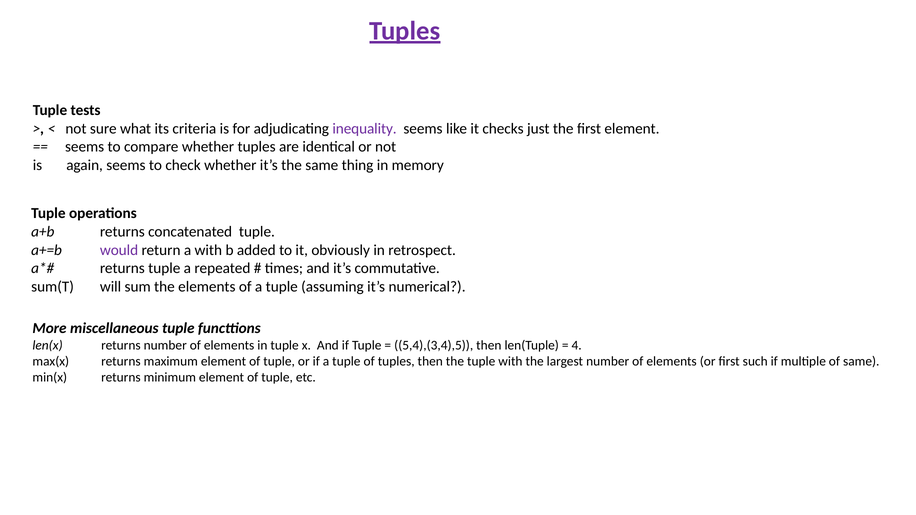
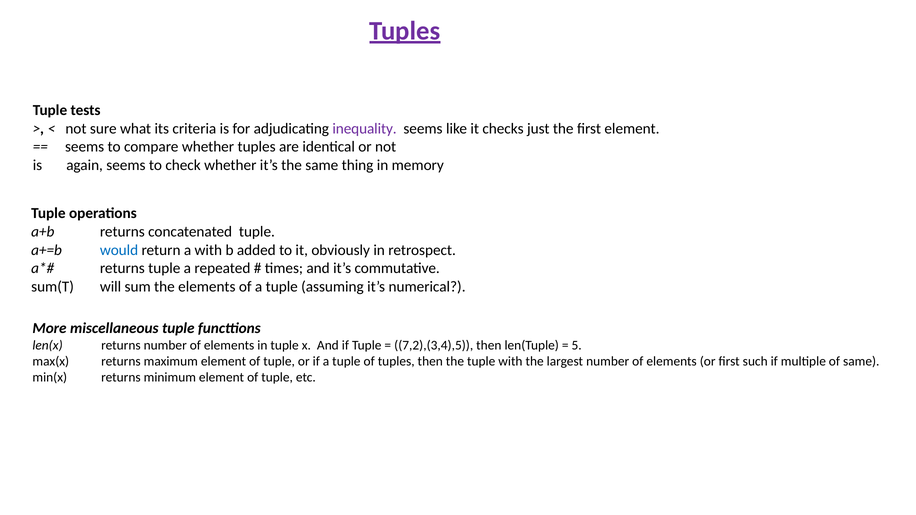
would colour: purple -> blue (119, 250)
5,4),(3,4),5: 5,4),(3,4),5 -> 7,2),(3,4),5 (434, 345)
4: 4 -> 5 (577, 345)
